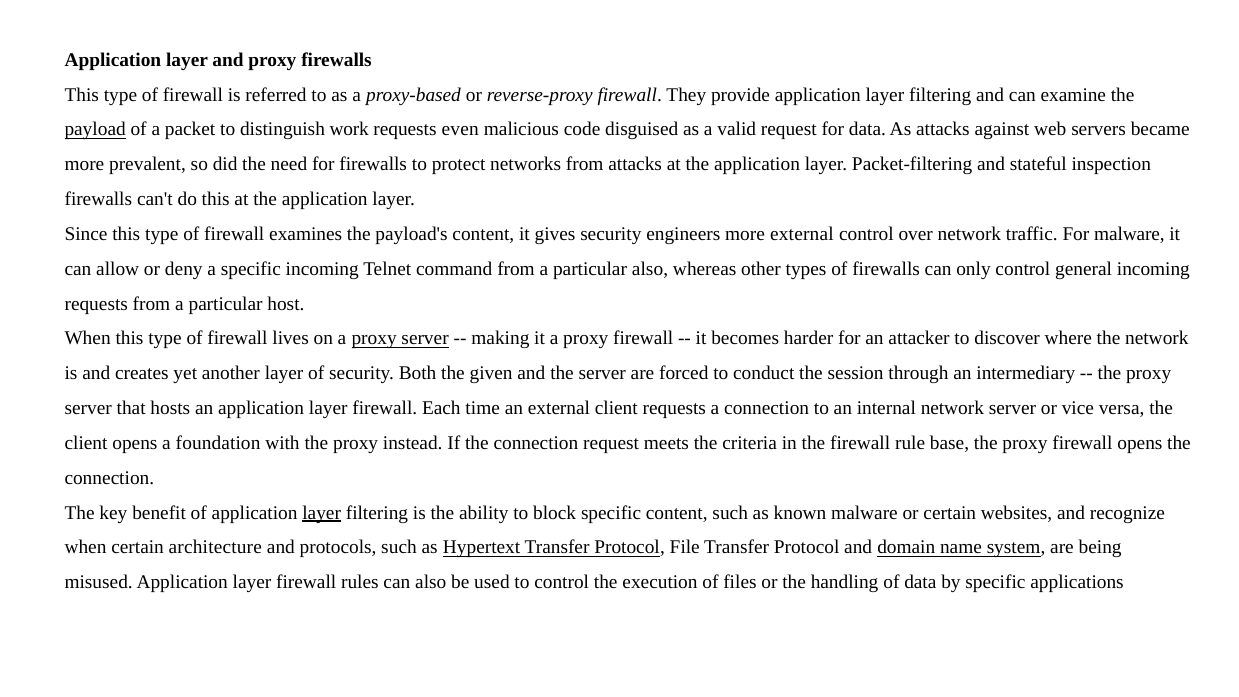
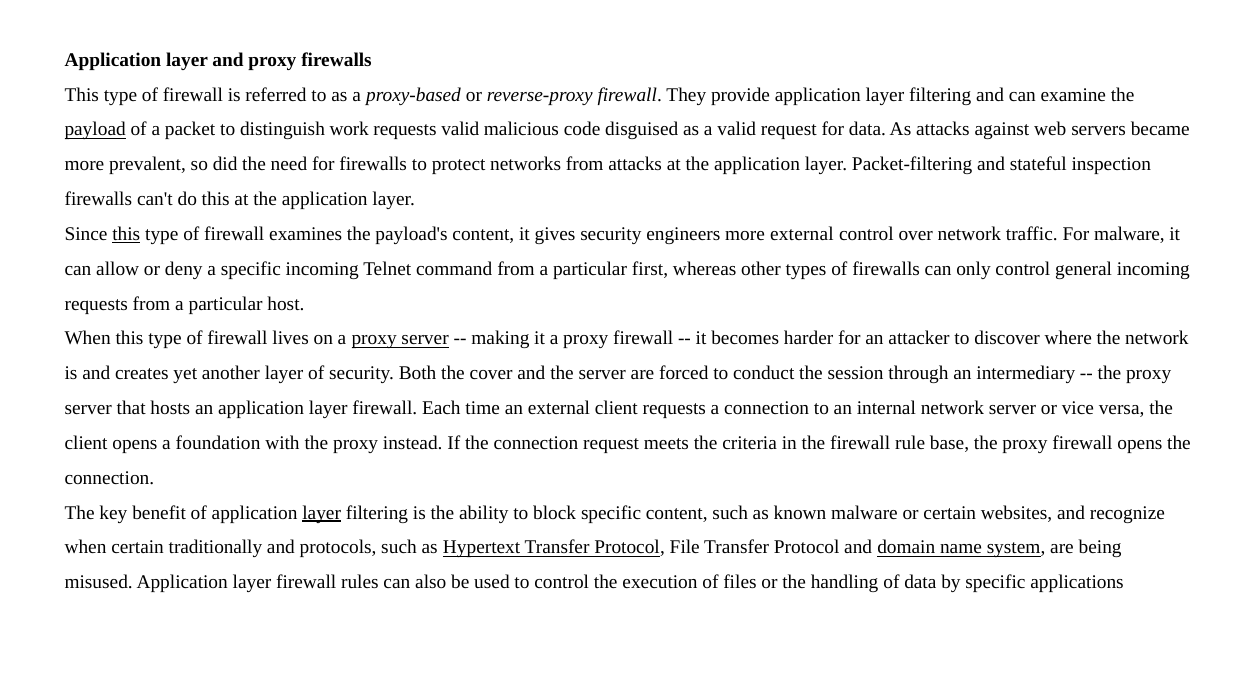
requests even: even -> valid (460, 129)
this underline: none -> present (126, 234)
particular also: also -> first (650, 269)
given: given -> cover (491, 373)
architecture: architecture -> traditionally (215, 547)
